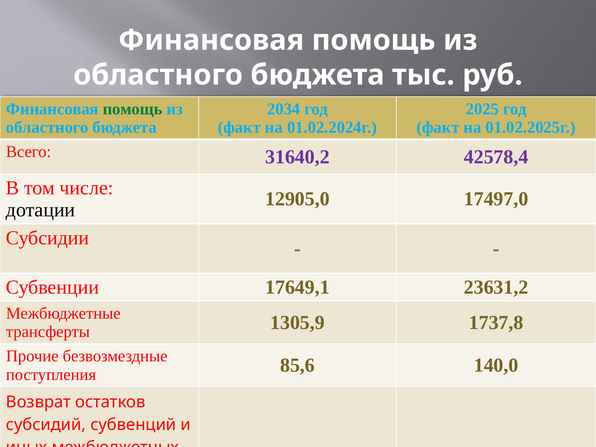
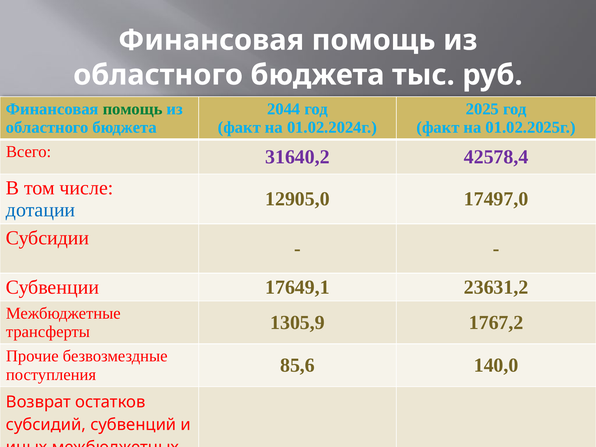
2034: 2034 -> 2044 (284, 109)
дотации colour: black -> blue (41, 210)
1737,8: 1737,8 -> 1767,2 (496, 323)
